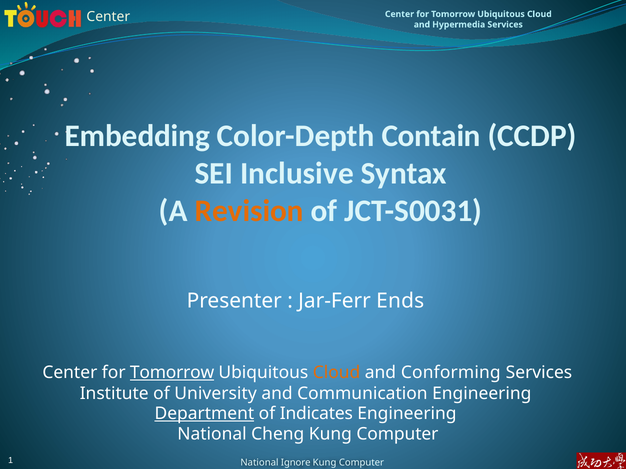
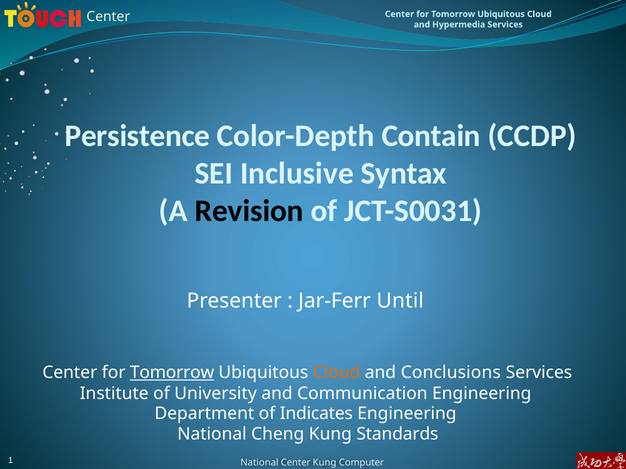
Embedding: Embedding -> Persistence (137, 136)
Revision colour: orange -> black (249, 211)
Ends: Ends -> Until (400, 301)
Conforming: Conforming -> Conclusions (451, 373)
Department underline: present -> none (204, 414)
Cheng Kung Computer: Computer -> Standards (397, 434)
National Ignore: Ignore -> Center (296, 463)
